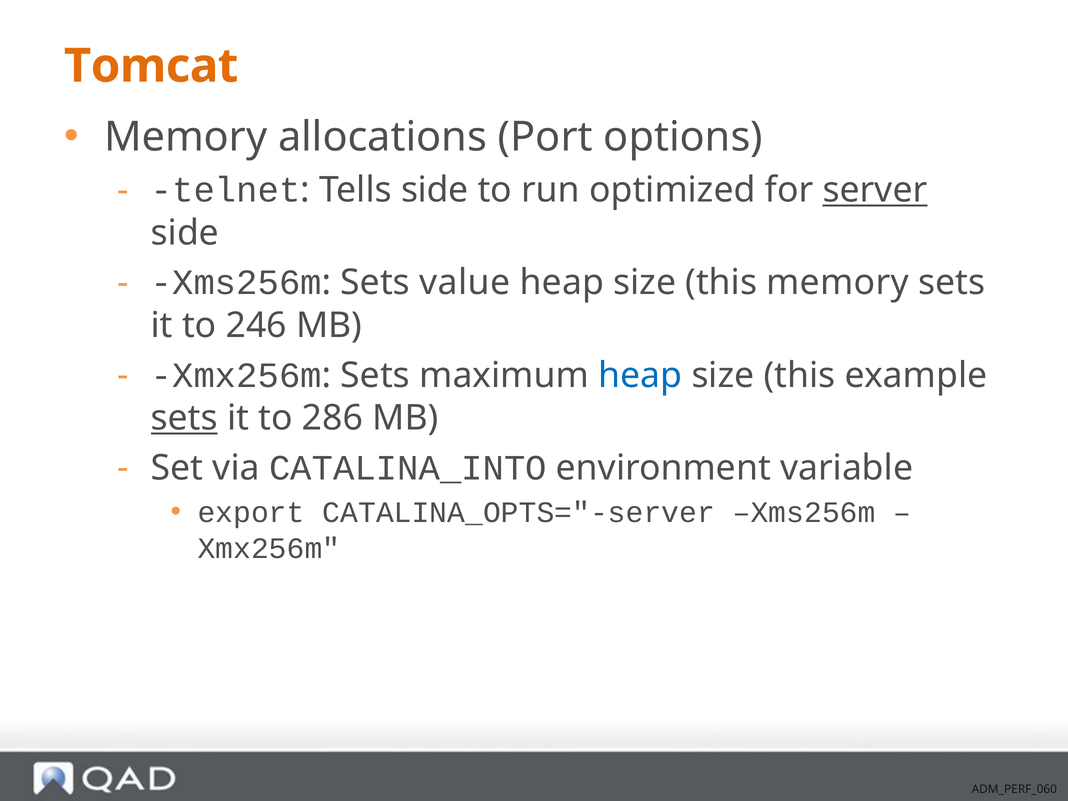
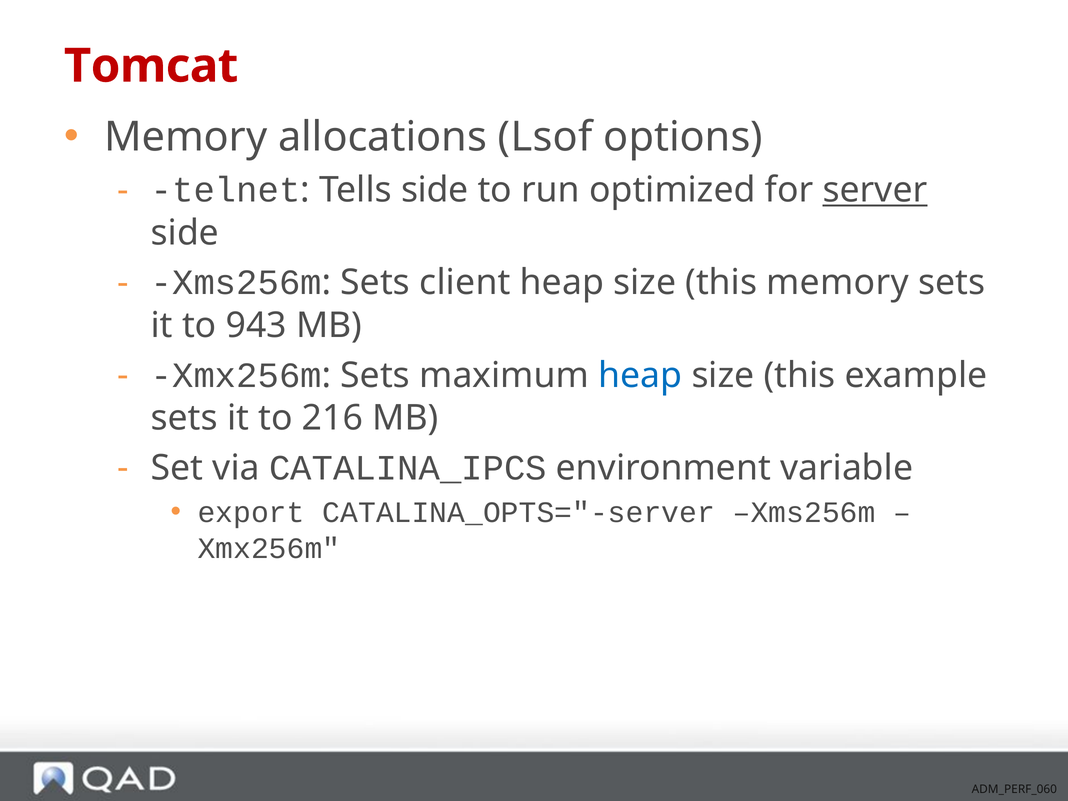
Tomcat colour: orange -> red (151, 66)
Port: Port -> Lsof (545, 137)
value: value -> client (465, 283)
246: 246 -> 943 (256, 325)
sets underline: present -> none (184, 418)
286: 286 -> 216 (333, 418)
CATALINA_INTO: CATALINA_INTO -> CATALINA_IPCS (408, 468)
